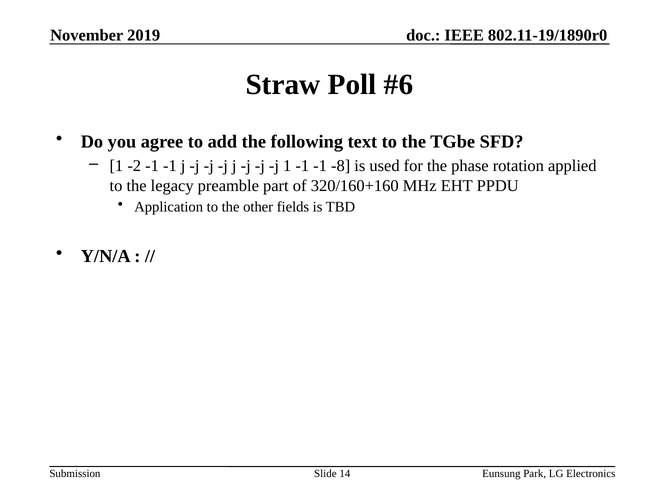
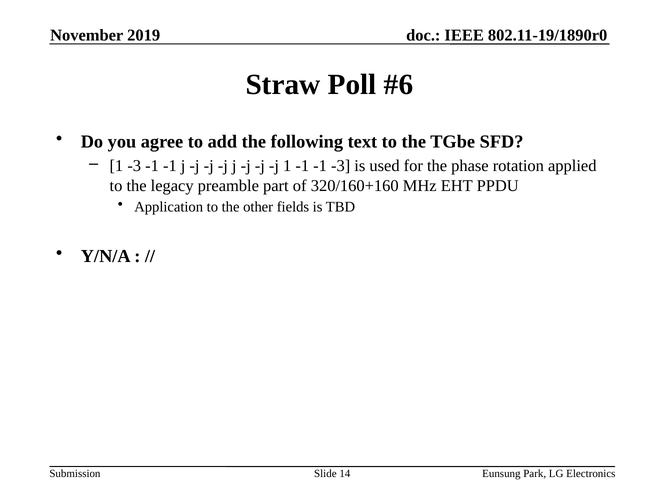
1 -2: -2 -> -3 (134, 166)
-1 -8: -8 -> -3 (341, 166)
